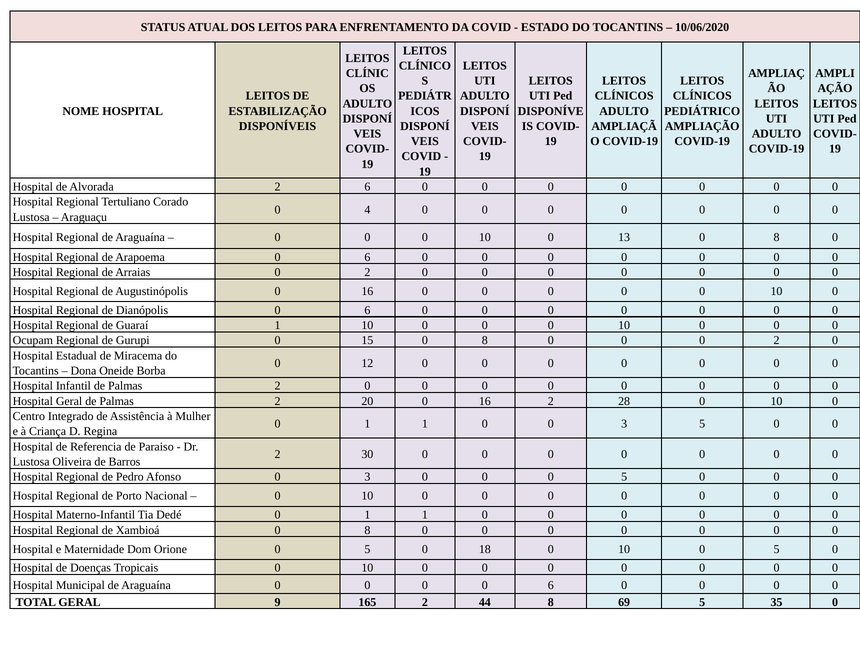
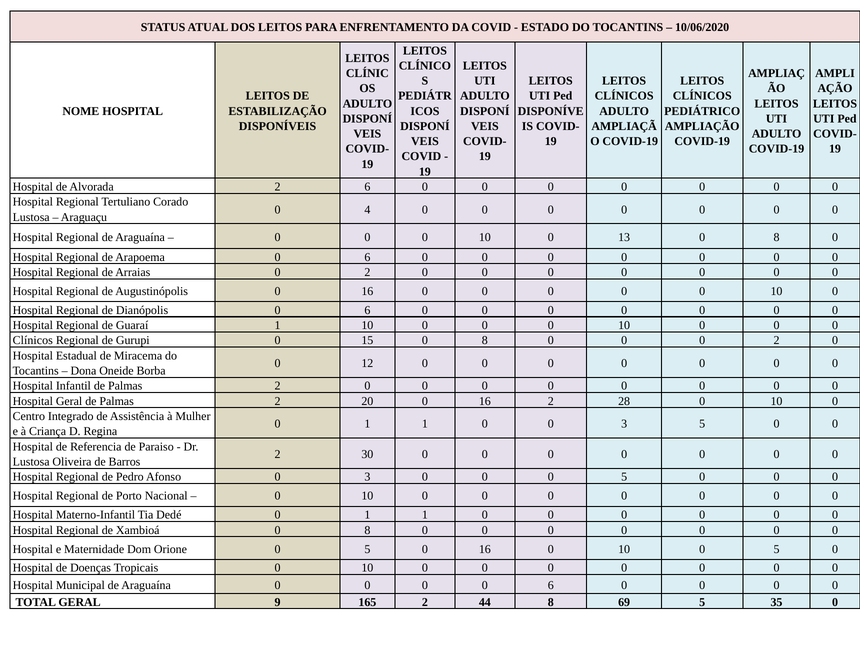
Ocupam: Ocupam -> Clínicos (33, 341)
5 0 18: 18 -> 16 (485, 549)
